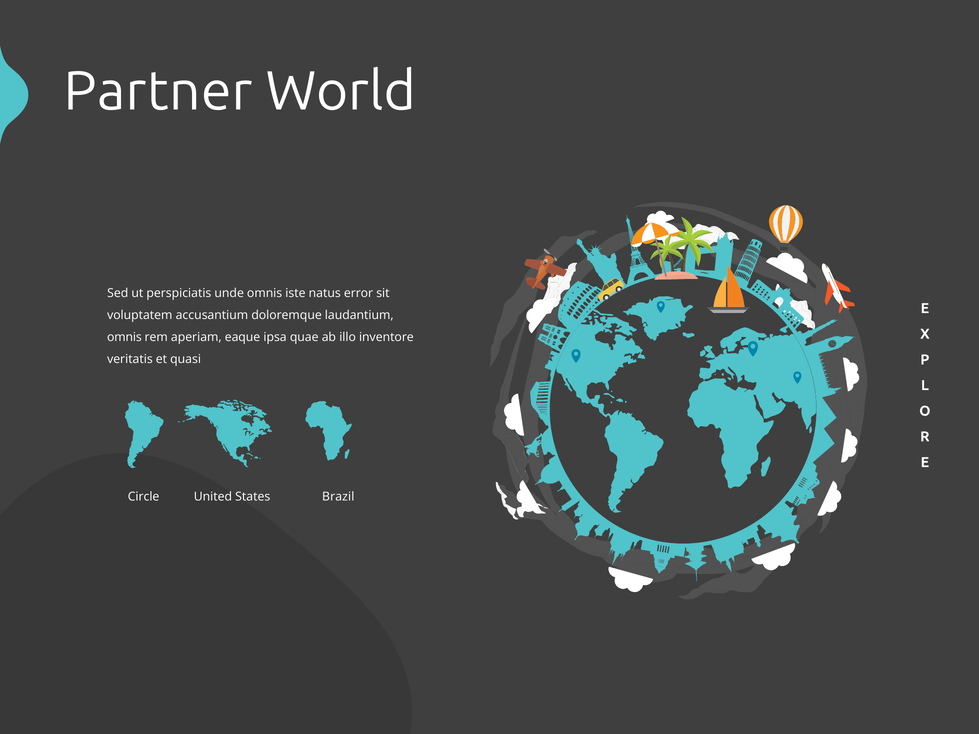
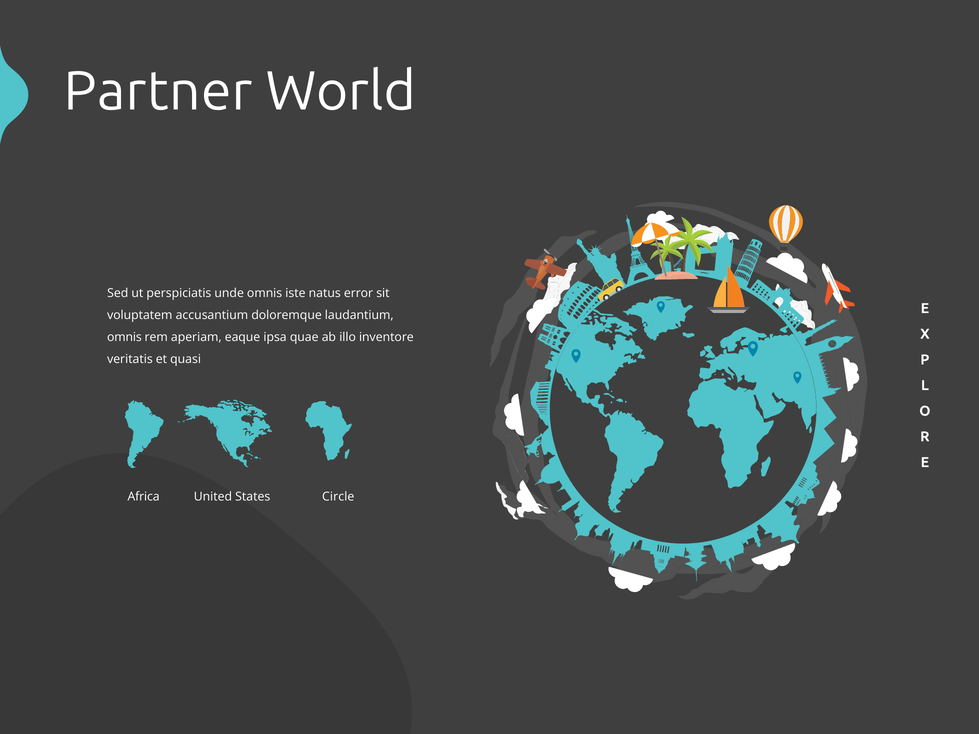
Circle: Circle -> Africa (144, 497)
Brazil: Brazil -> Circle (338, 497)
